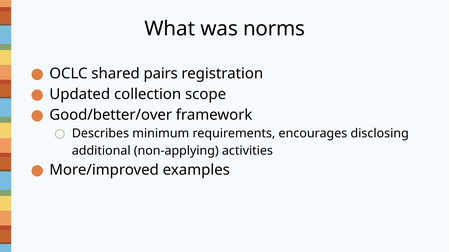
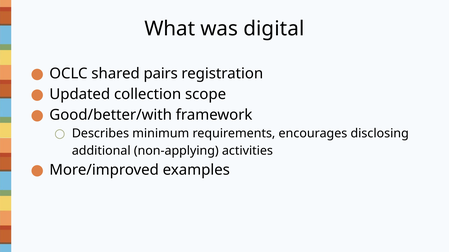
norms: norms -> digital (274, 29)
Good/better/over: Good/better/over -> Good/better/with (111, 115)
